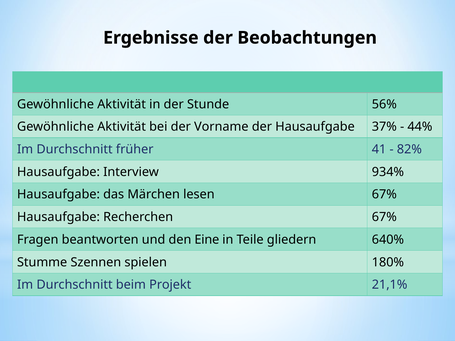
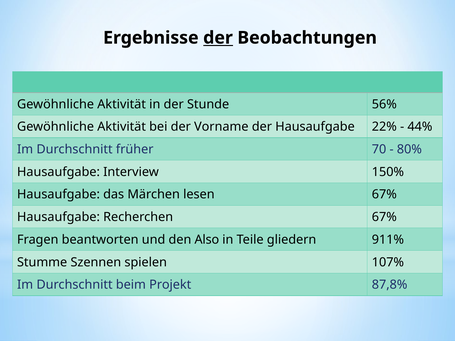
der underline: none -> present (218, 38)
37%: 37% -> 22% (384, 127)
41: 41 -> 70 (379, 149)
82%: 82% -> 80% (409, 149)
934%: 934% -> 150% (388, 172)
Eine: Eine -> Also (207, 240)
640%: 640% -> 911% (388, 240)
180%: 180% -> 107% (388, 262)
21,1%: 21,1% -> 87,8% (390, 285)
